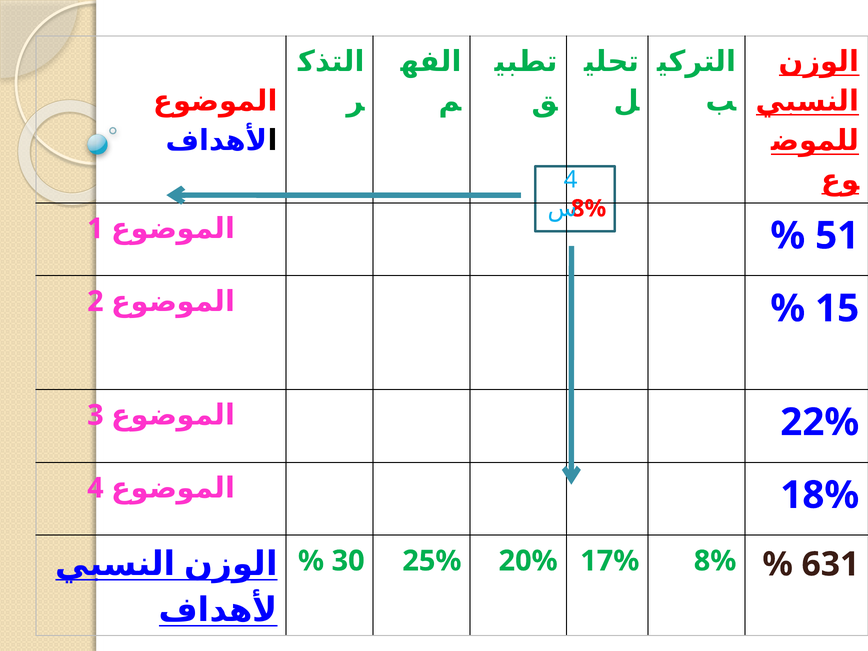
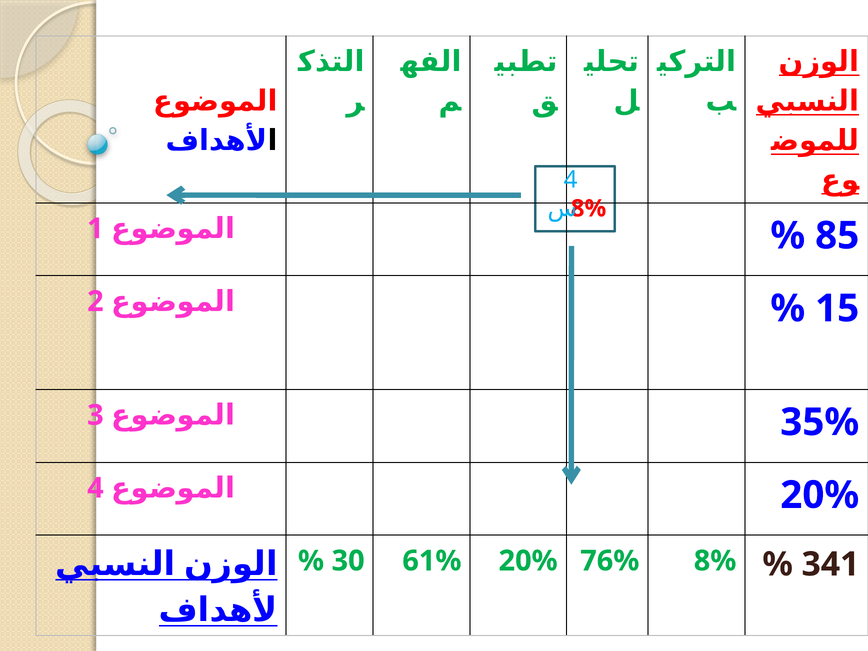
51: 51 -> 85 (837, 236)
22%: 22% -> 35% (820, 422)
4 18%: 18% -> 20% (820, 495)
25%: 25% -> 61% (432, 561)
17%: 17% -> 76% (610, 561)
631: 631 -> 341 (830, 564)
